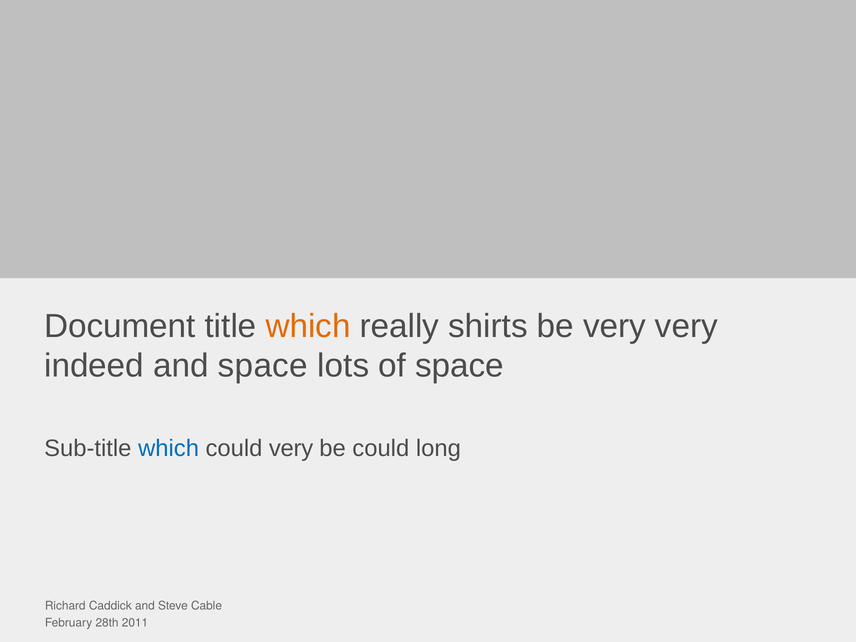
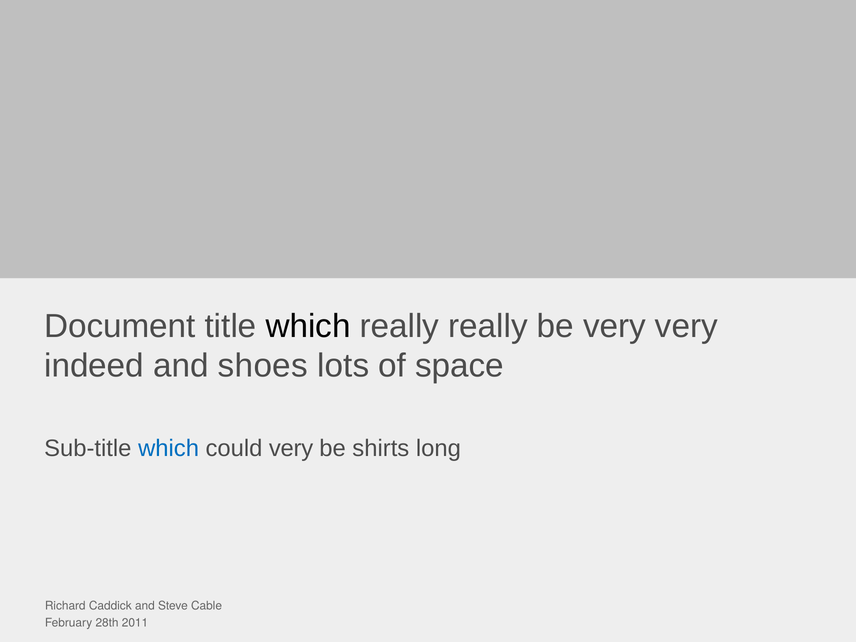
which colour: orange -> black (308, 326)
really shirts: shirts -> really (488, 326)
and space: space -> shoes (263, 366)
be could: could -> shirts (381, 448)
